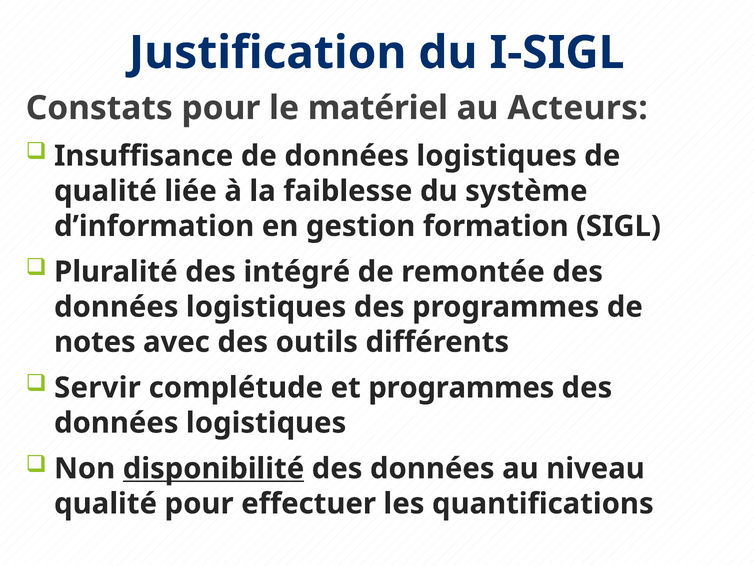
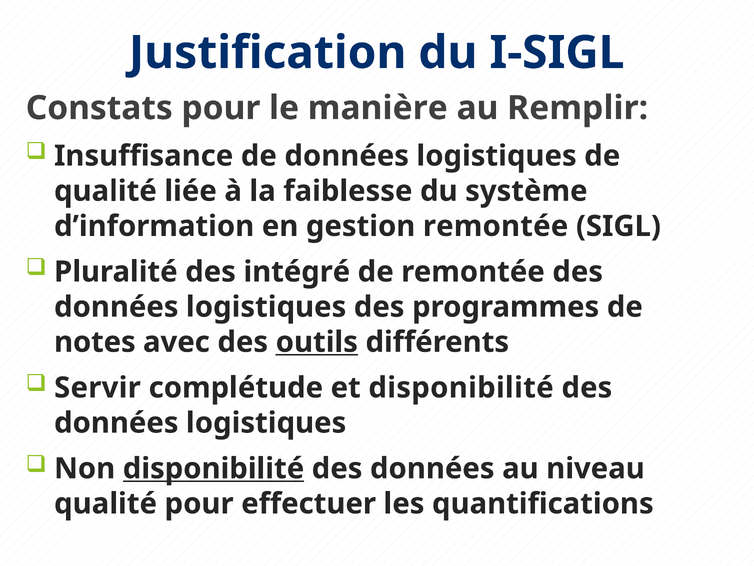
matériel: matériel -> manière (378, 108)
Acteurs: Acteurs -> Remplir (578, 108)
gestion formation: formation -> remontée (496, 226)
outils underline: none -> present (317, 342)
et programmes: programmes -> disponibilité (461, 387)
